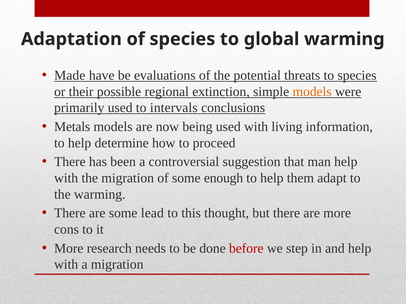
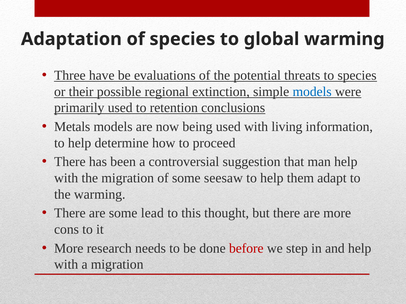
Made: Made -> Three (70, 76)
models colour: orange -> blue (312, 92)
intervals: intervals -> retention (174, 108)
enough: enough -> seesaw (223, 178)
